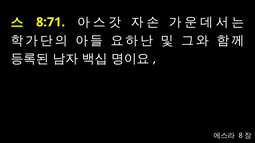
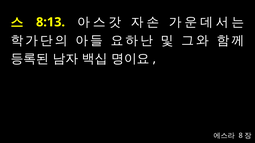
8:71: 8:71 -> 8:13 (51, 22)
